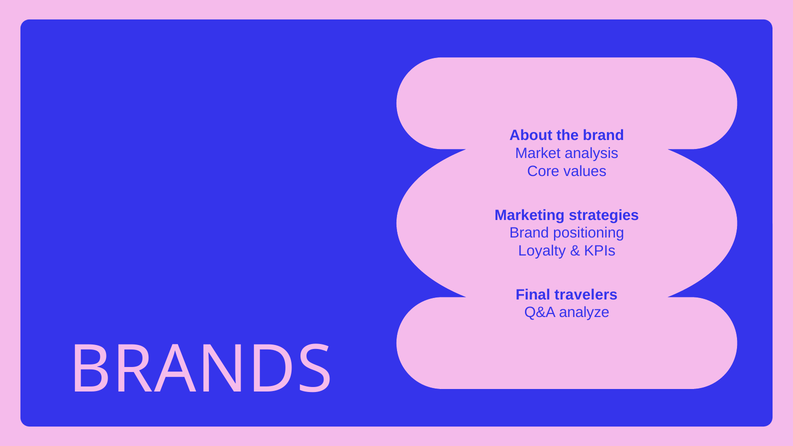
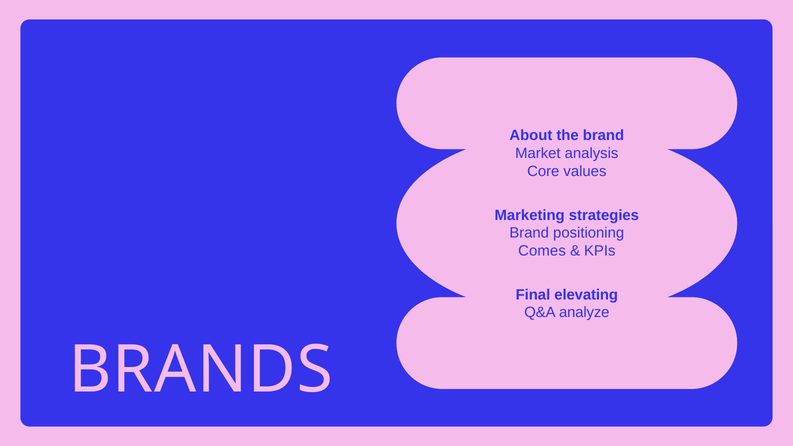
Loyalty: Loyalty -> Comes (542, 251)
travelers: travelers -> elevating (586, 295)
